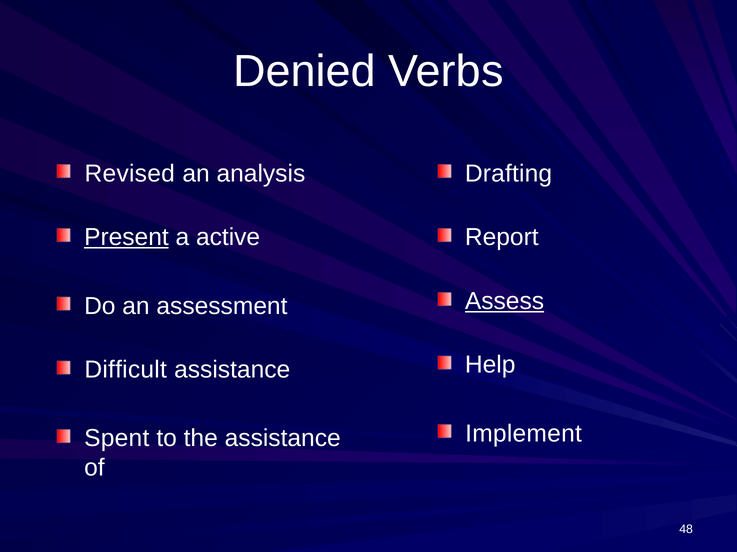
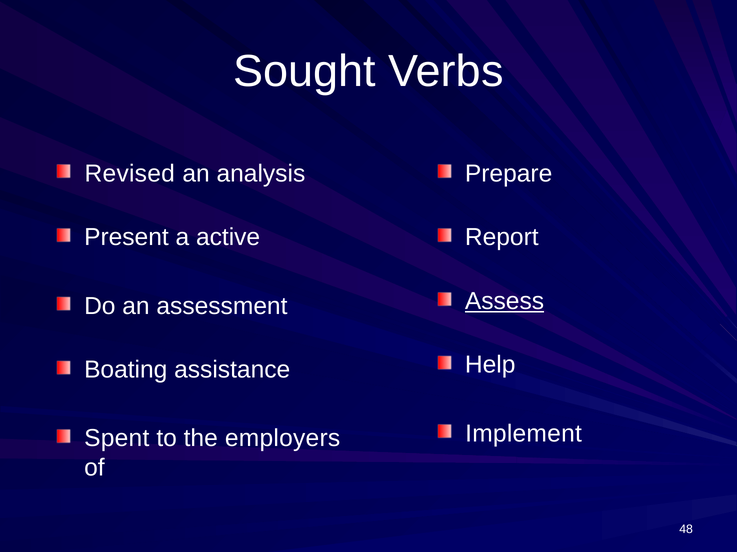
Denied: Denied -> Sought (305, 72)
Drafting: Drafting -> Prepare (509, 174)
Present underline: present -> none (126, 238)
Difficult: Difficult -> Boating (126, 370)
the assistance: assistance -> employers (283, 439)
